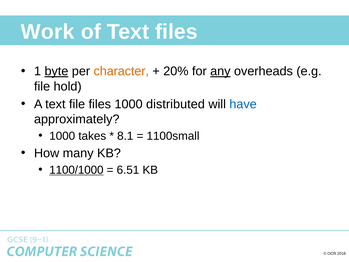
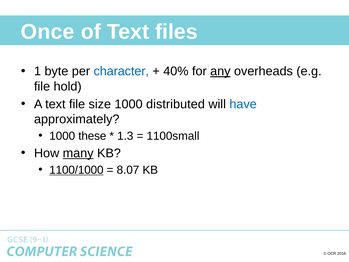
Work: Work -> Once (48, 32)
byte underline: present -> none (56, 71)
character colour: orange -> blue (121, 71)
20%: 20% -> 40% (176, 71)
file files: files -> size (100, 104)
takes: takes -> these (92, 136)
8.1: 8.1 -> 1.3 (125, 136)
many underline: none -> present (78, 153)
6.51: 6.51 -> 8.07 (128, 170)
